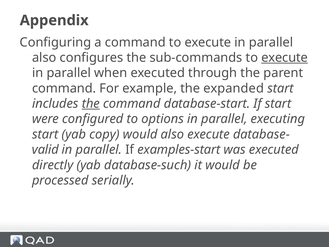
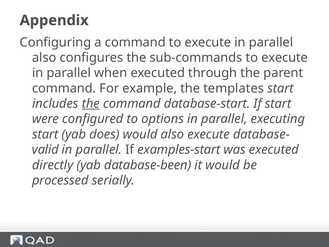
execute underline: present -> none (285, 58)
expanded: expanded -> templates (234, 88)
copy: copy -> does (104, 134)
database-such: database-such -> database-been (148, 165)
